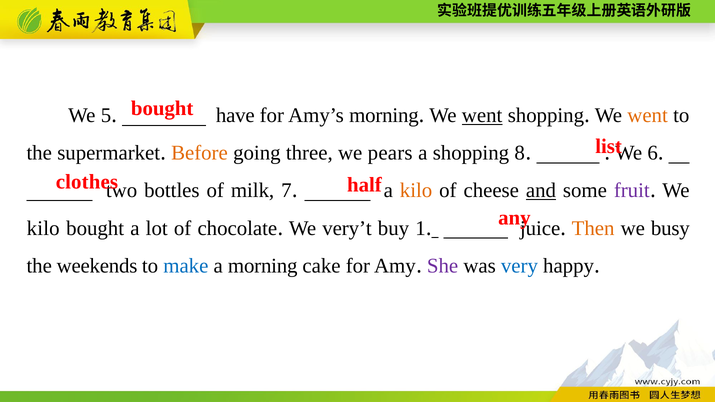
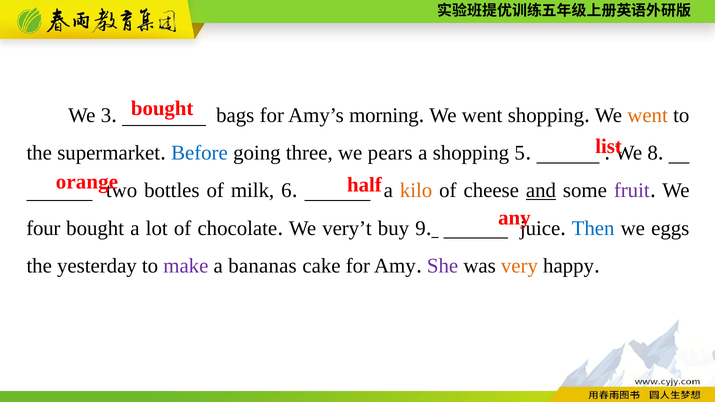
5: 5 -> 3 (106, 116)
have: have -> bags (235, 116)
went underline: present -> none (482, 116)
Before colour: orange -> blue (199, 153)
8: 8 -> 5 (520, 153)
6: 6 -> 8 (653, 153)
clothes: clothes -> orange (87, 182)
7: 7 -> 6 (286, 191)
kilo: kilo -> four (43, 228)
1: 1 -> 9 (421, 228)
Then colour: orange -> blue (593, 228)
busy: busy -> eggs (670, 228)
weekends: weekends -> yesterday (97, 266)
make colour: blue -> purple (186, 266)
a morning: morning -> bananas (263, 266)
very colour: blue -> orange (519, 266)
